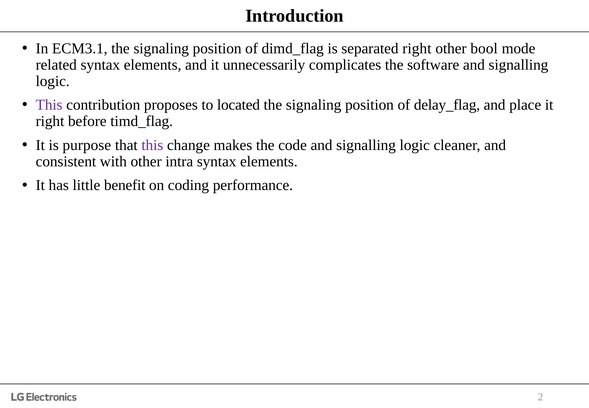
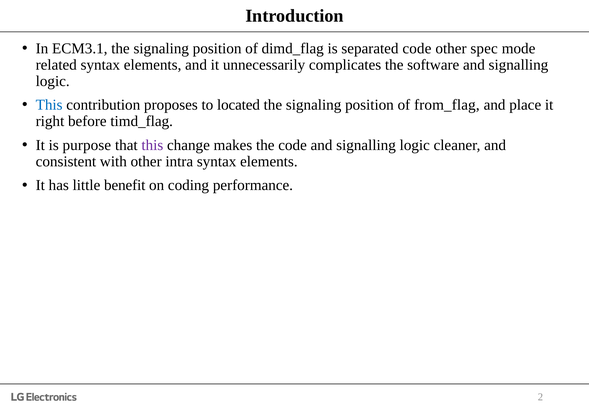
separated right: right -> code (417, 48)
bool: bool -> spec (484, 48)
This colour: purple -> blue (49, 105)
delay_flag: delay_flag -> from_flag (447, 105)
